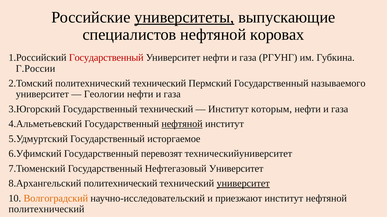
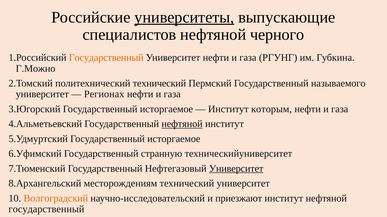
коровах: коровах -> черного (277, 35)
Государственный colour: red -> orange (106, 58)
Г.России: Г.России -> Г.Можно (36, 69)
Геологии: Геологии -> Регионах (104, 94)
технический: технический -> исторгаемое (166, 109)
перевозят: перевозят -> странную (162, 154)
Университет underline: none -> present (236, 169)
политехнический: политехнический -> месторождениям (120, 184)
университет underline: present -> none (243, 184)
политехнический: политехнический -> государственный (46, 210)
